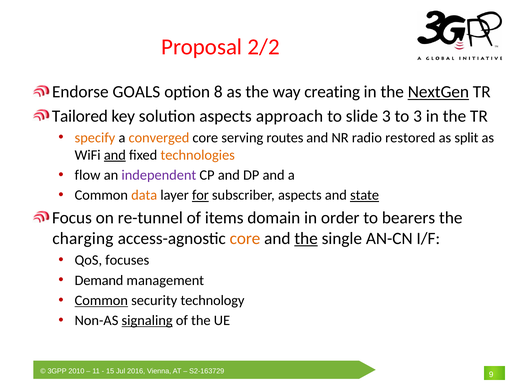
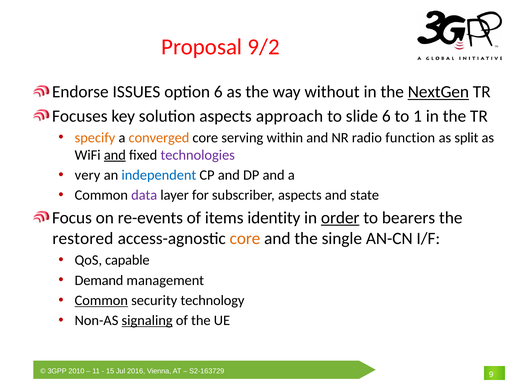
2/2: 2/2 -> 9/2 (264, 47)
GOALS: GOALS -> ISSUES (136, 92)
option 8: 8 -> 6 (218, 92)
creating: creating -> without (332, 92)
Tailored: Tailored -> Focuses (80, 116)
slide 3: 3 -> 6 (386, 116)
to 3: 3 -> 1 (418, 116)
routes: routes -> within (285, 138)
restored: restored -> function (410, 138)
technologies colour: orange -> purple (198, 155)
flow: flow -> very (88, 175)
independent colour: purple -> blue (159, 175)
data colour: orange -> purple (144, 195)
for underline: present -> none (200, 195)
state underline: present -> none (365, 195)
re-tunnel: re-tunnel -> re-events (150, 218)
domain: domain -> identity (274, 218)
order underline: none -> present (340, 218)
charging: charging -> restored (83, 238)
the underline: present -> none (306, 238)
focuses: focuses -> capable (127, 260)
